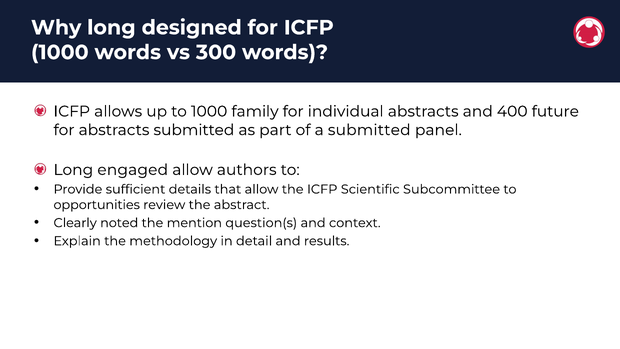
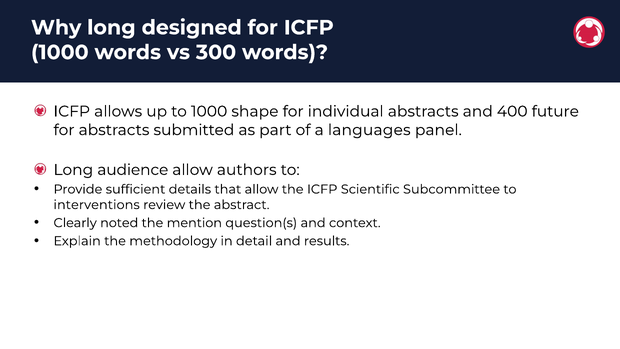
family: family -> shape (255, 111)
a submitted: submitted -> languages (369, 130)
engaged: engaged -> audience (133, 170)
opportunities: opportunities -> interventions (97, 205)
